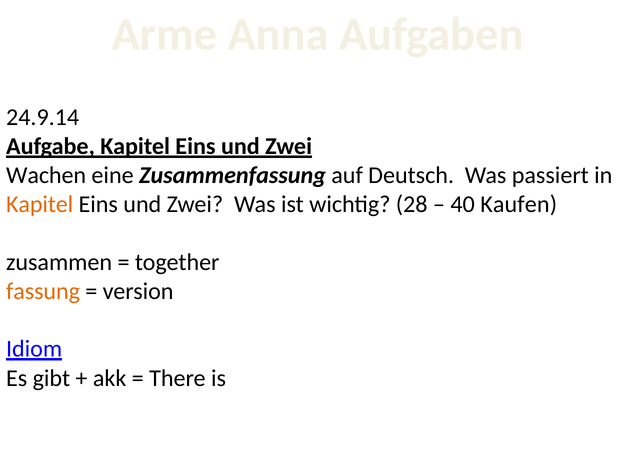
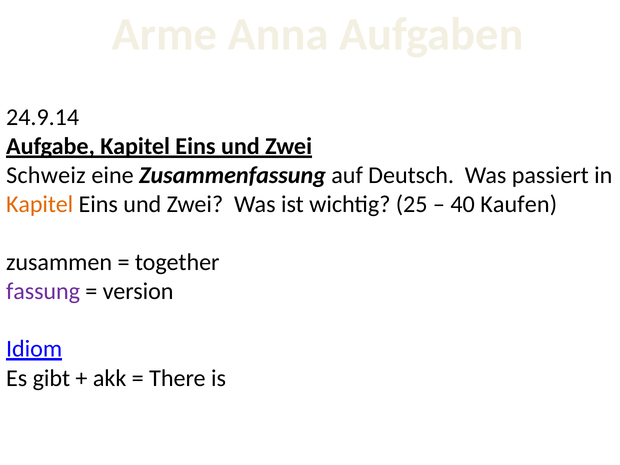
Wachen: Wachen -> Schweiz (46, 175)
28: 28 -> 25 (412, 204)
fassung colour: orange -> purple (43, 291)
